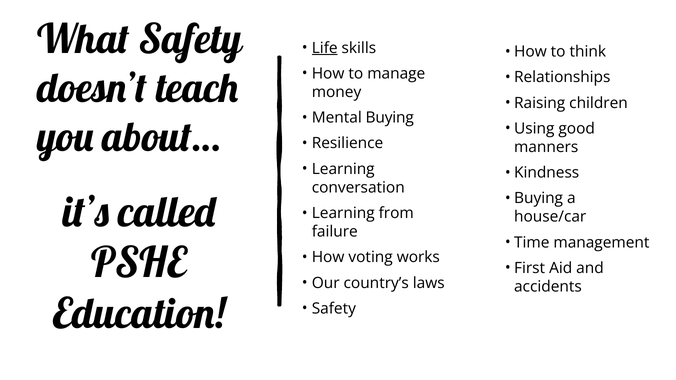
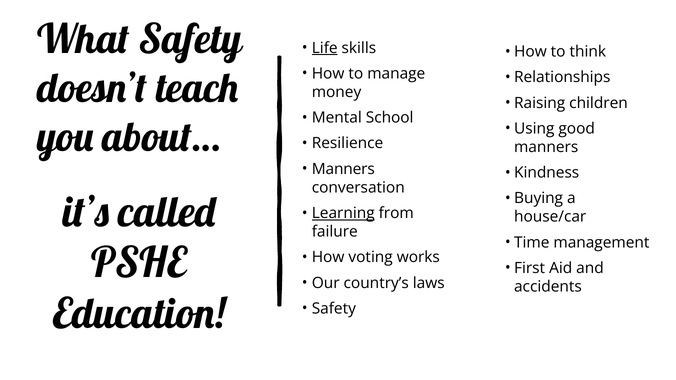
Mental Buying: Buying -> School (390, 118)
Learning: Learning -> Manners (343, 169)
Learning underline: none -> present (343, 213)
